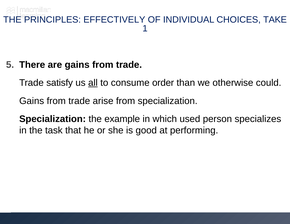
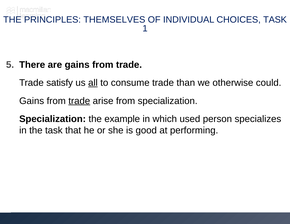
EFFECTIVELY: EFFECTIVELY -> THEMSELVES (114, 20)
CHOICES TAKE: TAKE -> TASK (275, 20)
consume order: order -> trade (163, 83)
trade underline: none -> present (79, 101)
